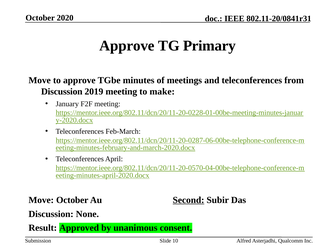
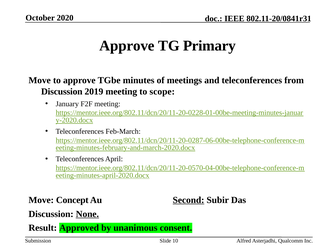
make: make -> scope (162, 92)
Move October: October -> Concept (72, 200)
None underline: none -> present (87, 214)
